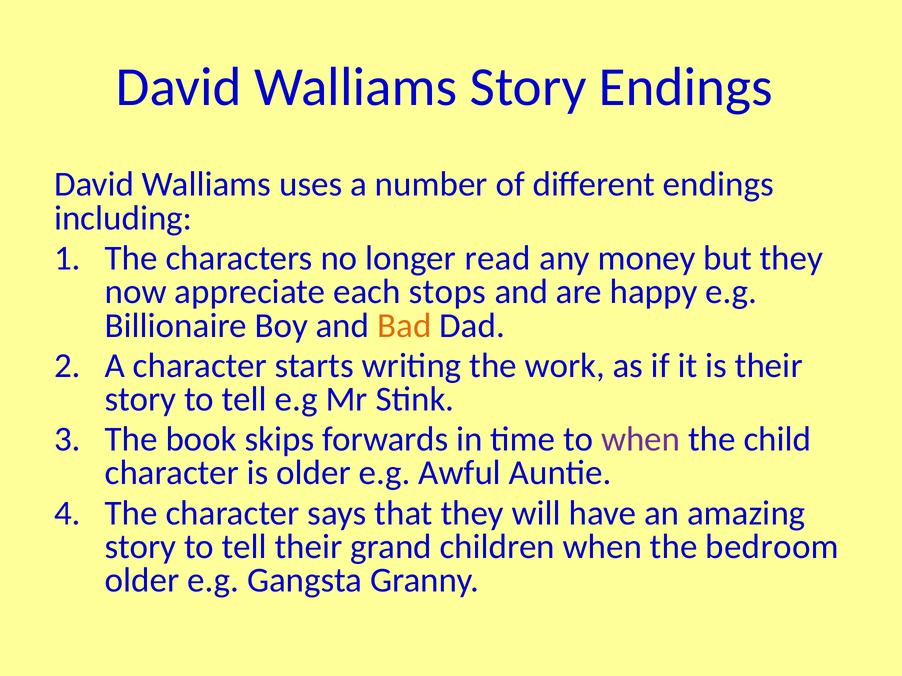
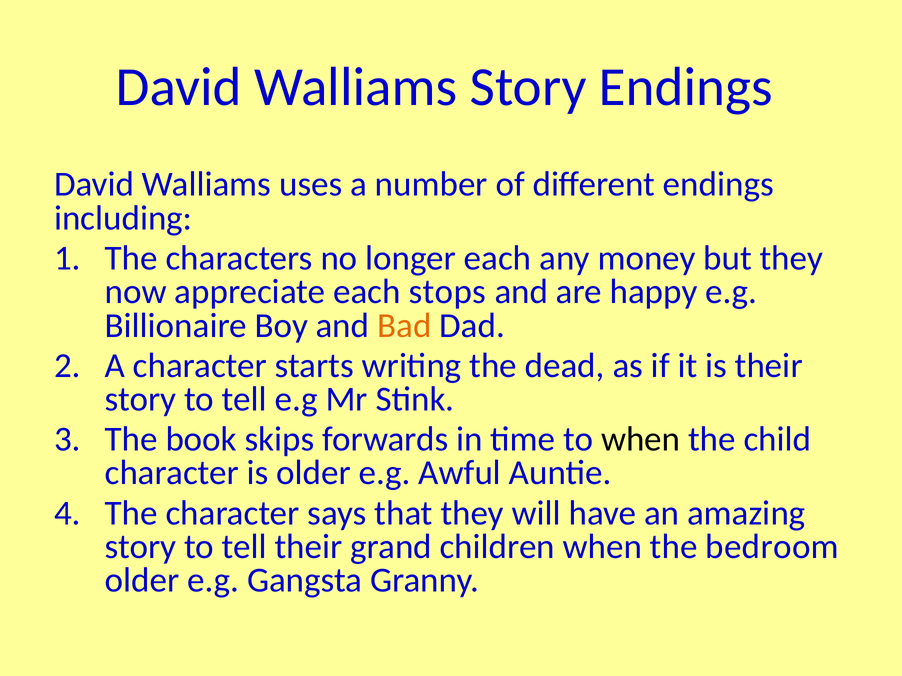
longer read: read -> each (498, 258)
work: work -> dead (565, 366)
when colour: purple -> black (641, 440)
